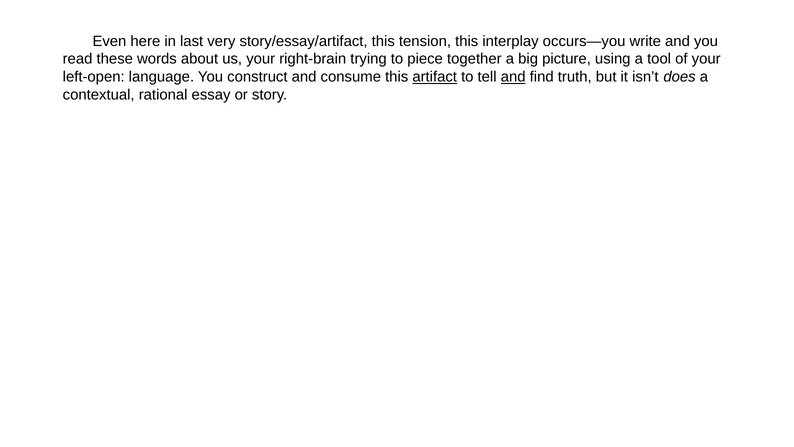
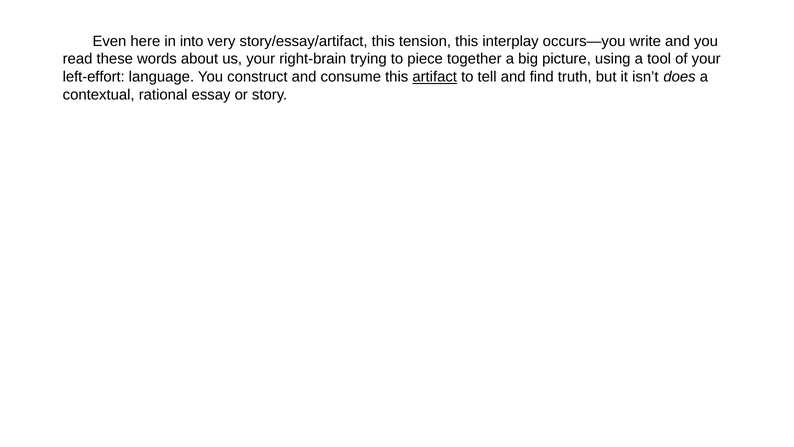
last: last -> into (192, 41)
left-open: left-open -> left-effort (94, 77)
and underline: present -> none (513, 77)
